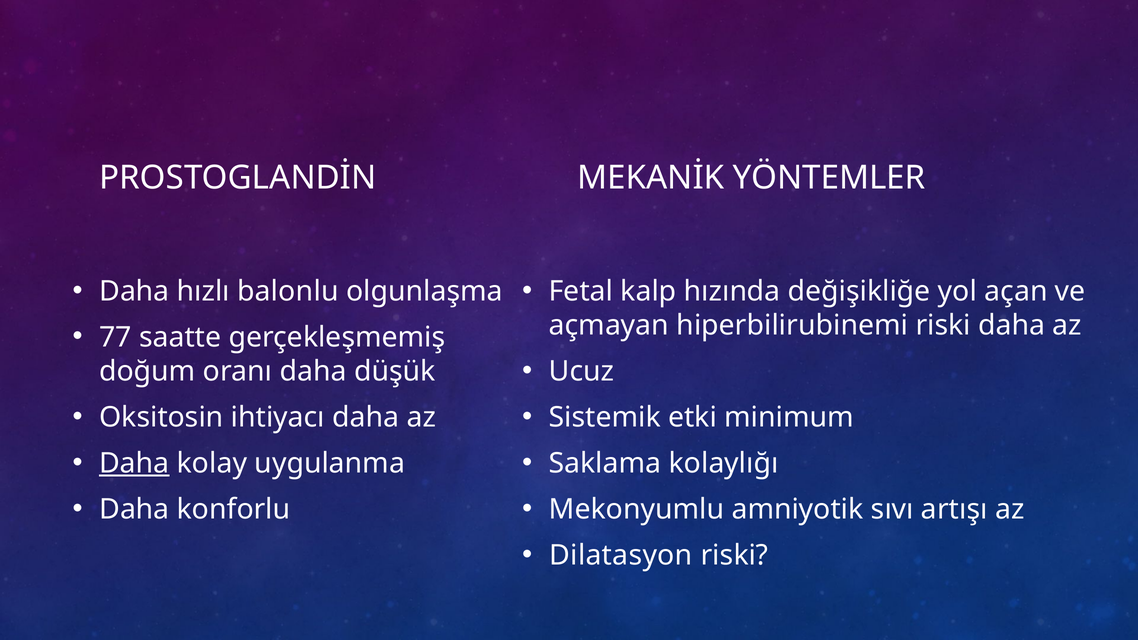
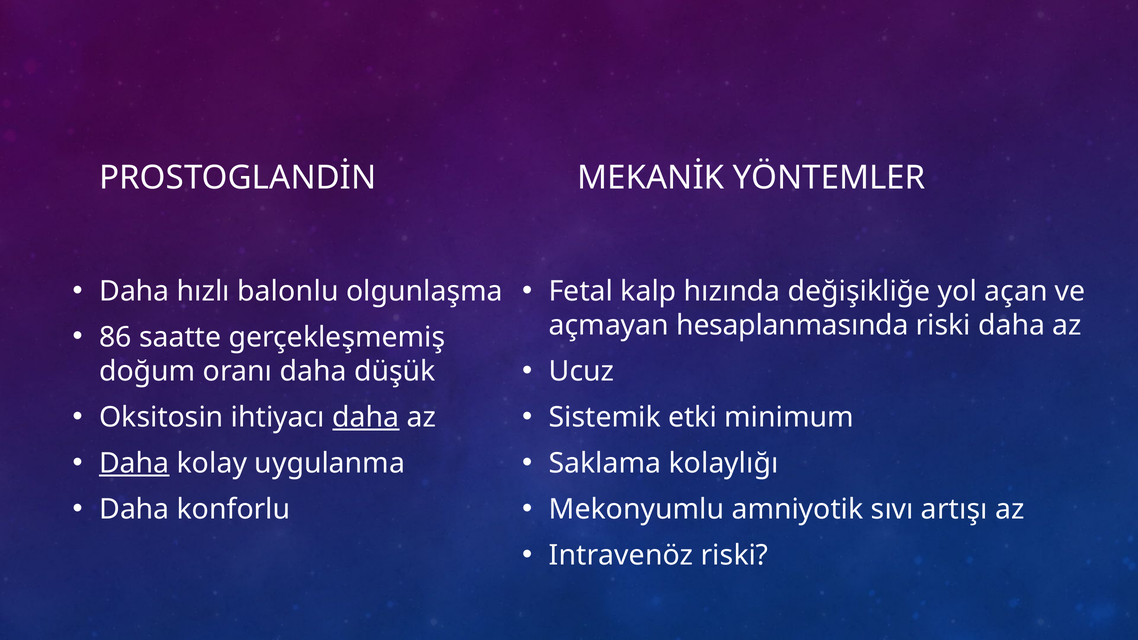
hiperbilirubinemi: hiperbilirubinemi -> hesaplanmasında (792, 325)
77: 77 -> 86 (115, 337)
daha underline: none -> present (366, 417)
Dilatasyon: Dilatasyon -> Intravenöz (621, 555)
